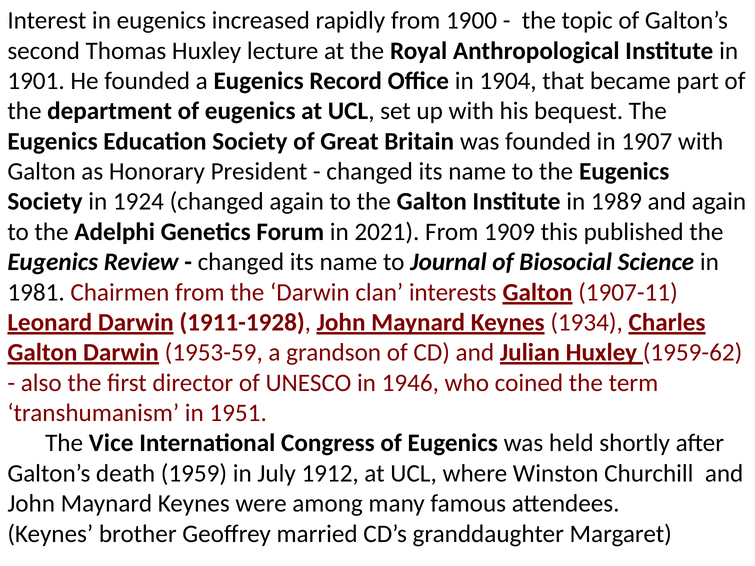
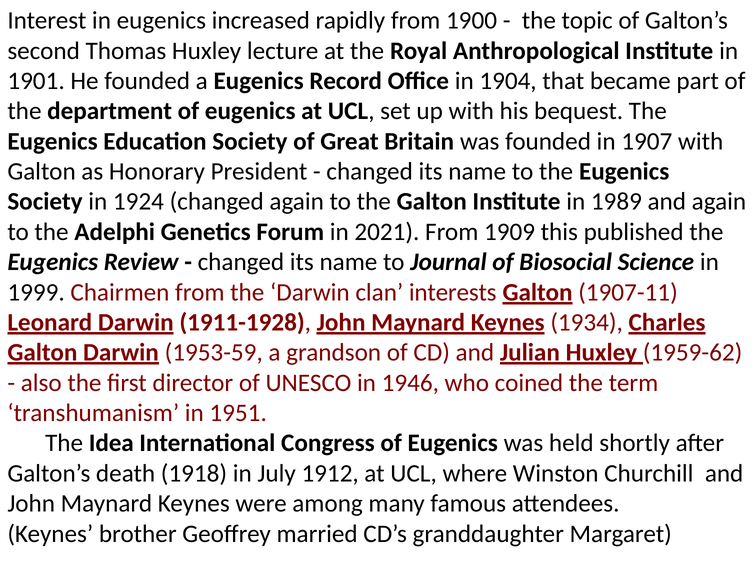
1981: 1981 -> 1999 (36, 292)
Vice: Vice -> Idea (111, 443)
1959: 1959 -> 1918 (194, 474)
